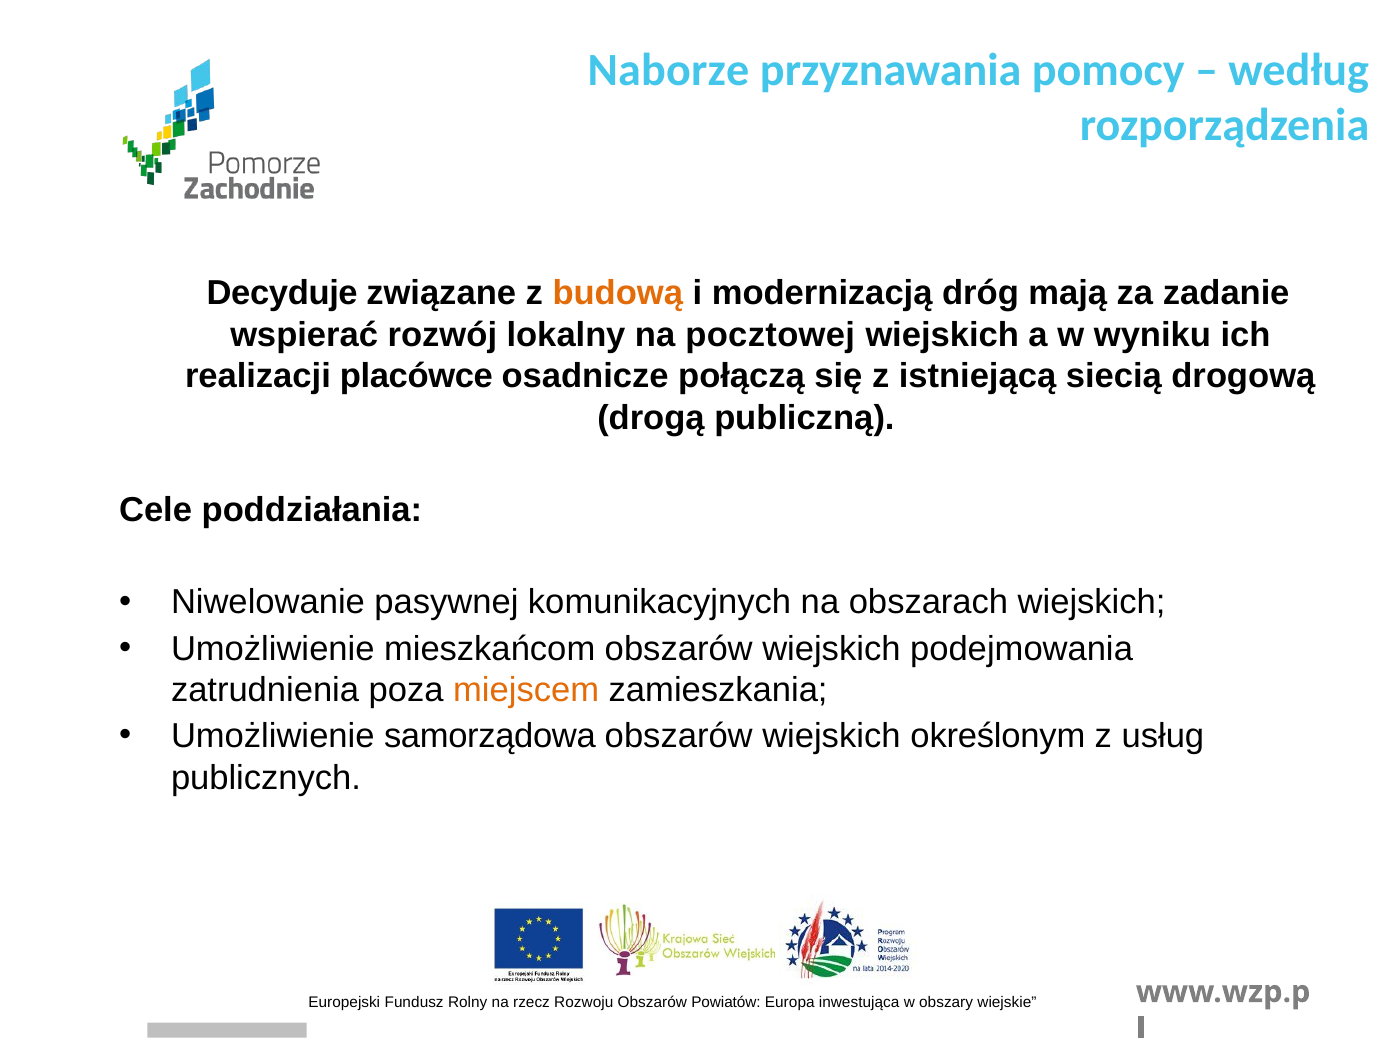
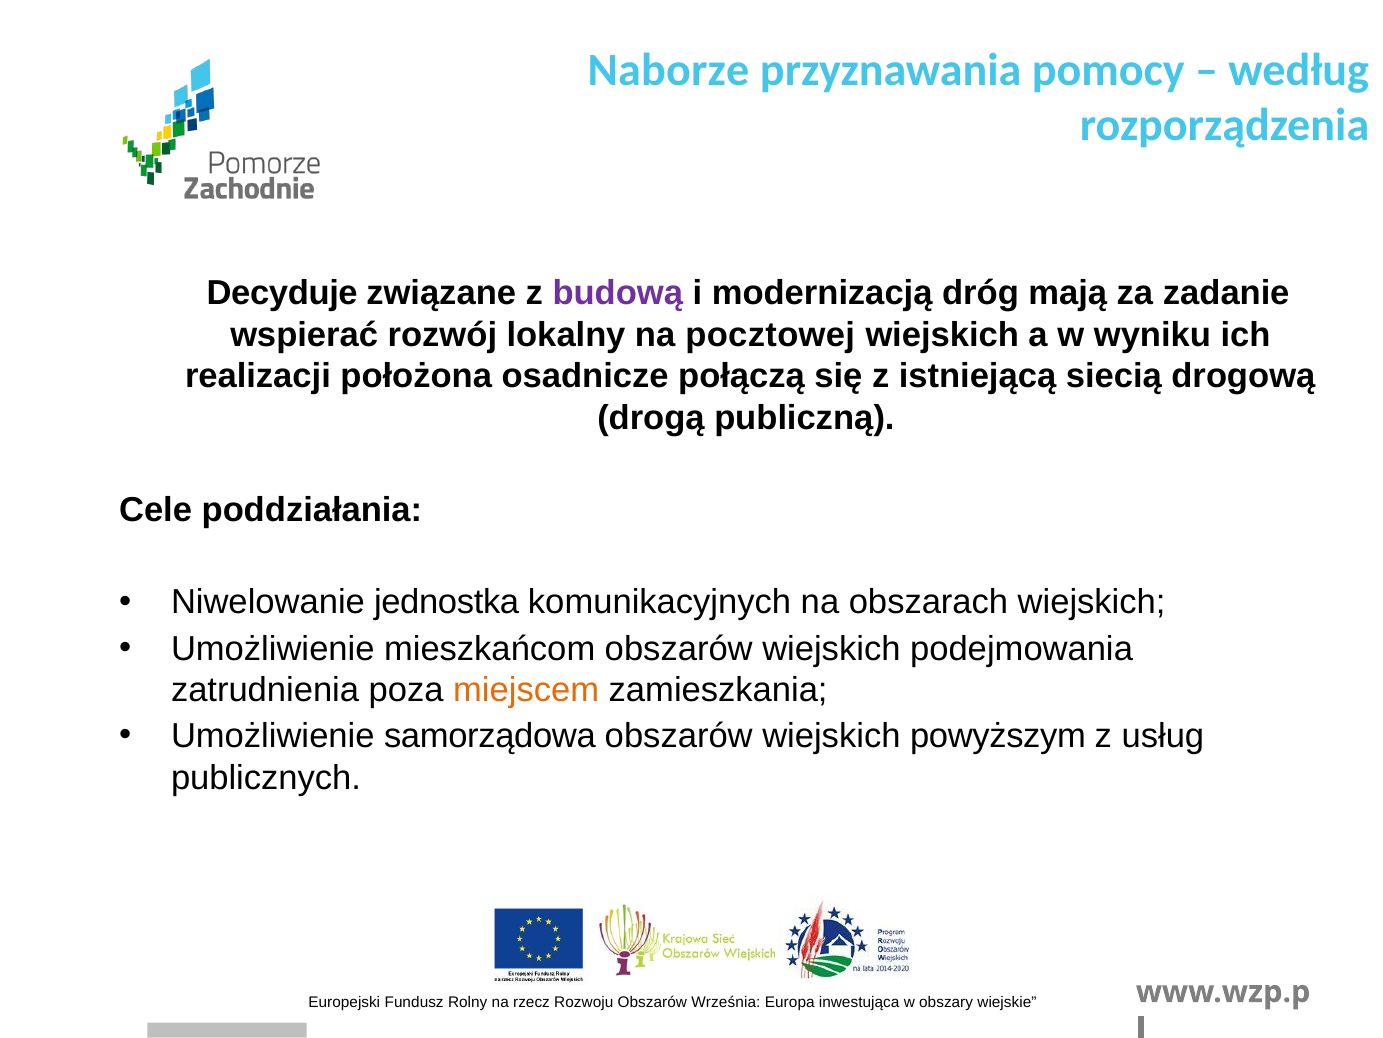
budową colour: orange -> purple (618, 293)
placówce: placówce -> położona (416, 376)
pasywnej: pasywnej -> jednostka (447, 602)
określonym: określonym -> powyższym (998, 736)
Powiatów: Powiatów -> Września (726, 1001)
